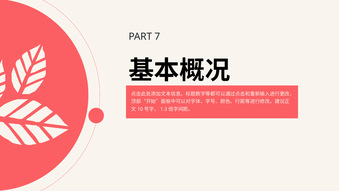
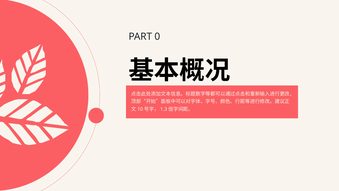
7: 7 -> 0 (157, 37)
